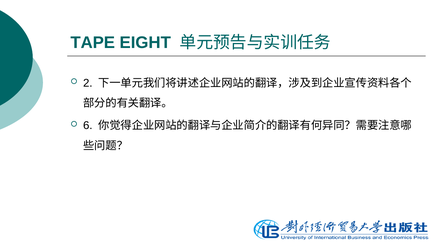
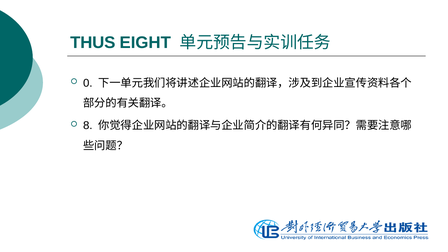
TAPE: TAPE -> THUS (93, 42)
2: 2 -> 0 (88, 83)
6: 6 -> 8 (88, 126)
